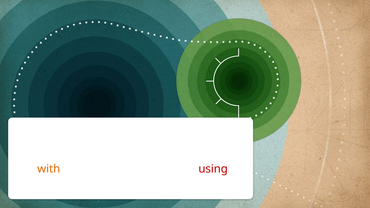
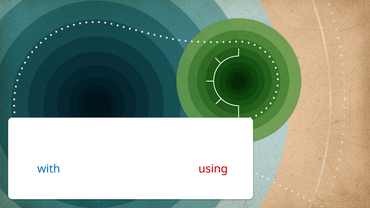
with colour: orange -> blue (49, 169)
